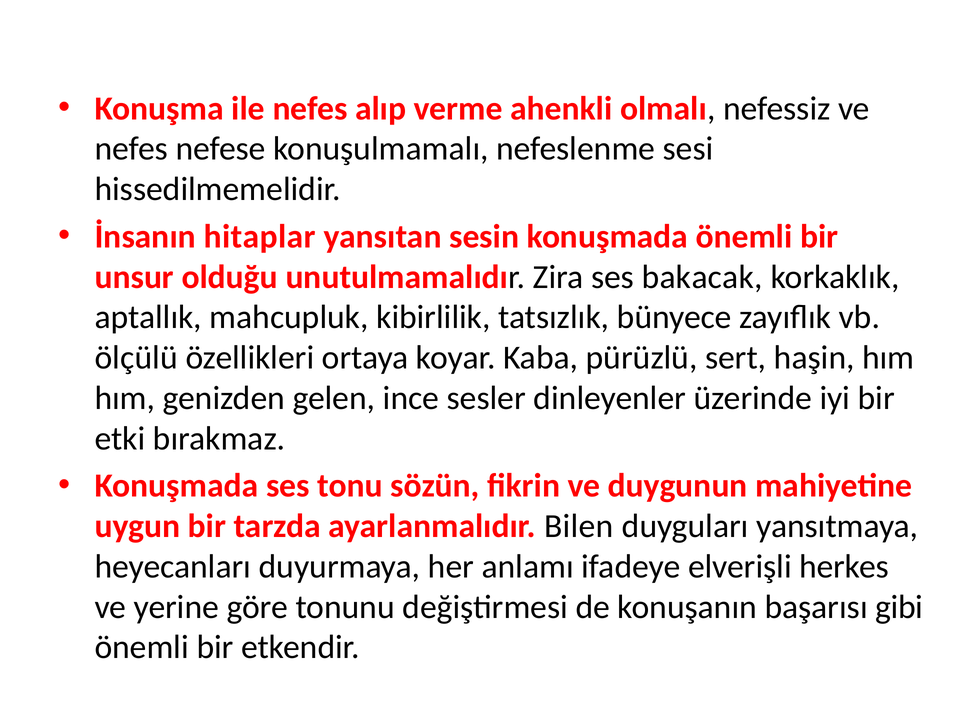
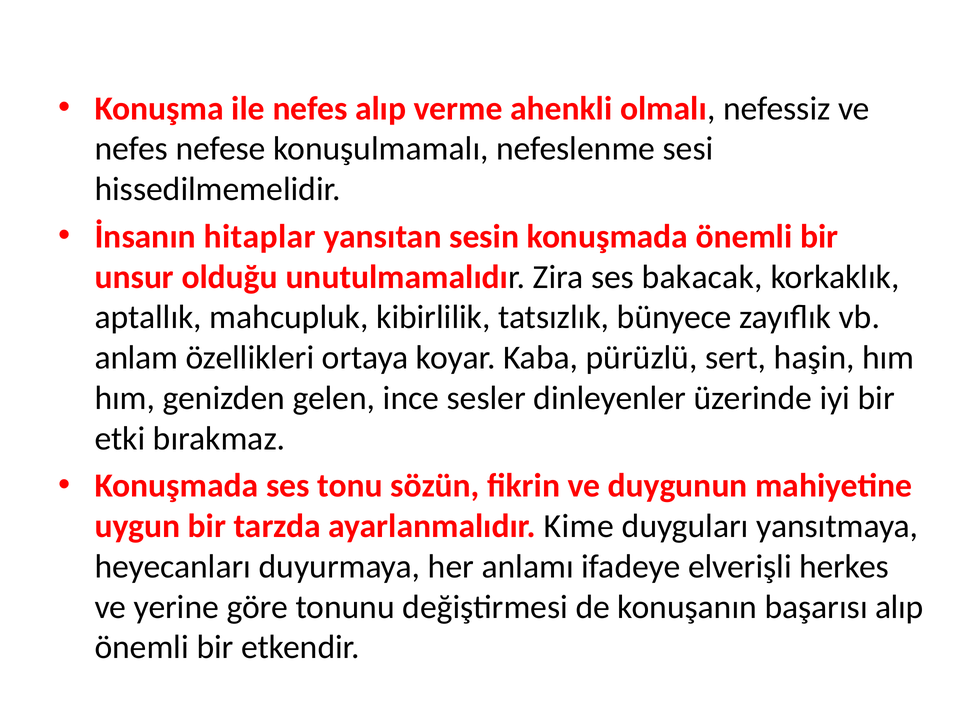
ölçülü: ölçülü -> anlam (136, 358)
Bilen: Bilen -> Kime (579, 527)
başarısı gibi: gibi -> alıp (899, 607)
